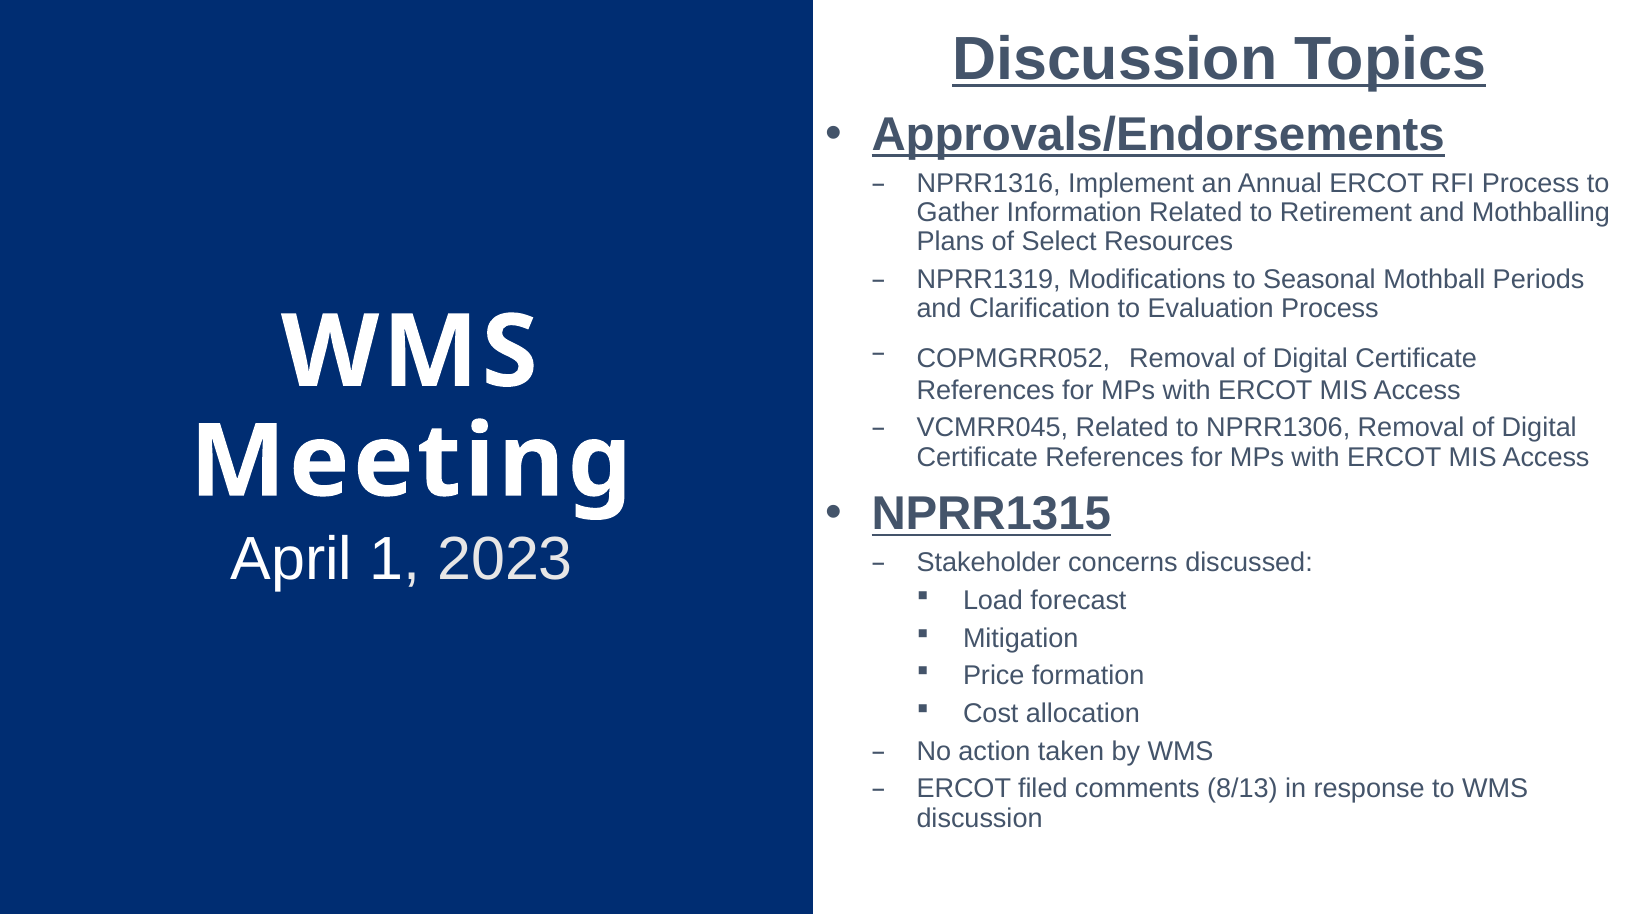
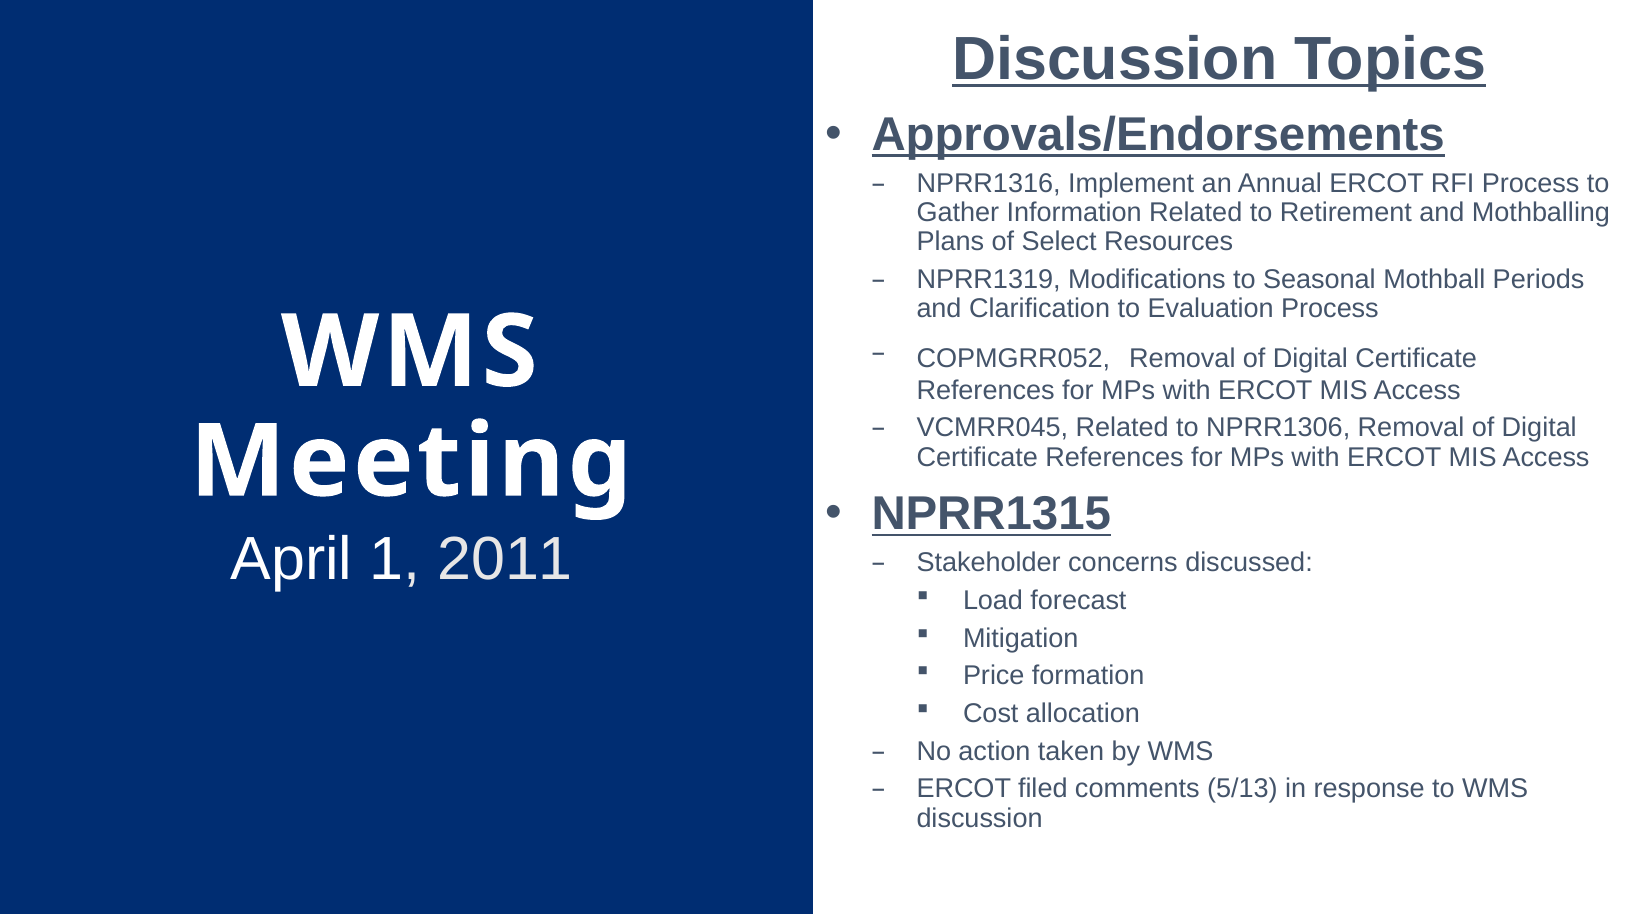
2023: 2023 -> 2011 (505, 560)
8/13: 8/13 -> 5/13 (1242, 789)
